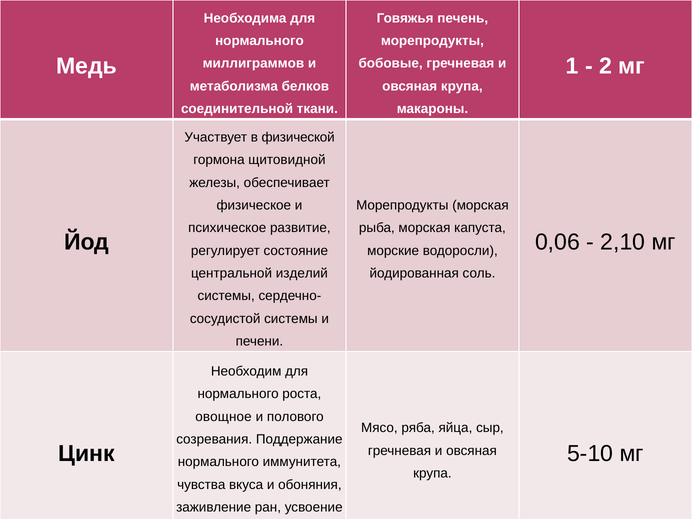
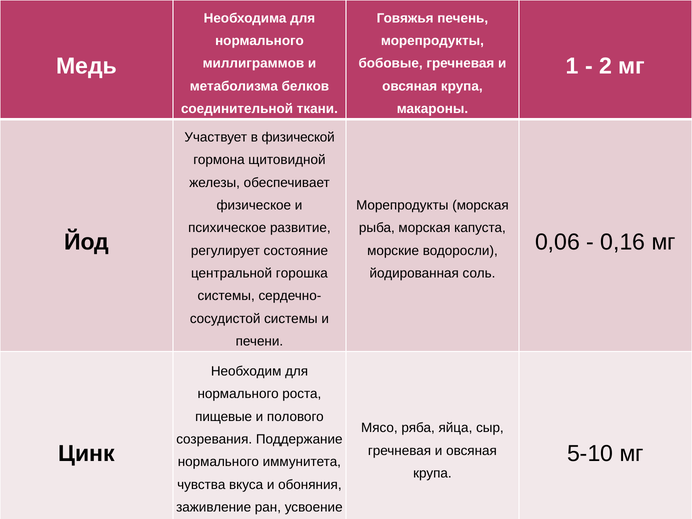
2,10: 2,10 -> 0,16 (623, 242)
изделий: изделий -> горошка (302, 273)
овощное: овощное -> пищевые (224, 417)
